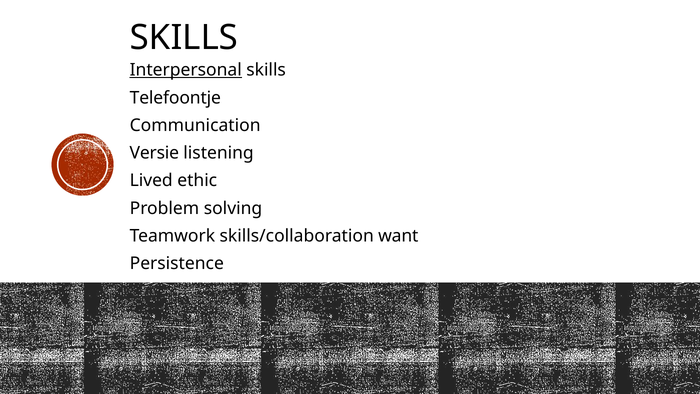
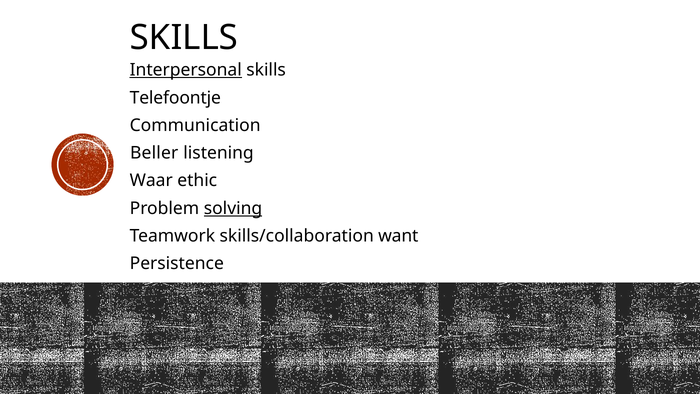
Versie: Versie -> Beller (154, 153)
Lived: Lived -> Waar (151, 181)
solving underline: none -> present (233, 208)
